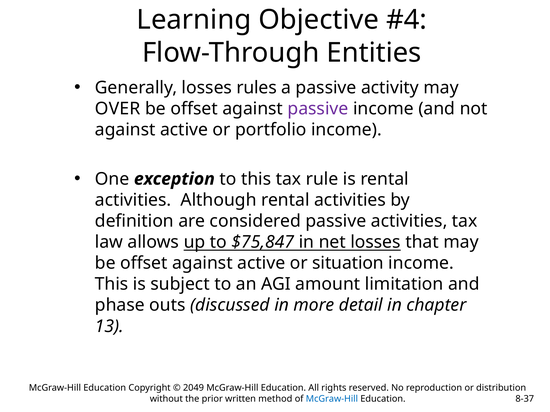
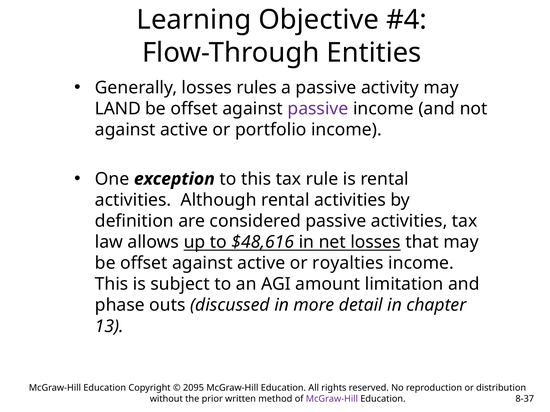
OVER: OVER -> LAND (118, 109)
$75,847: $75,847 -> $48,616 (263, 242)
situation: situation -> royalties (348, 263)
2049: 2049 -> 2095 (193, 388)
McGraw-Hill colour: blue -> purple (332, 399)
